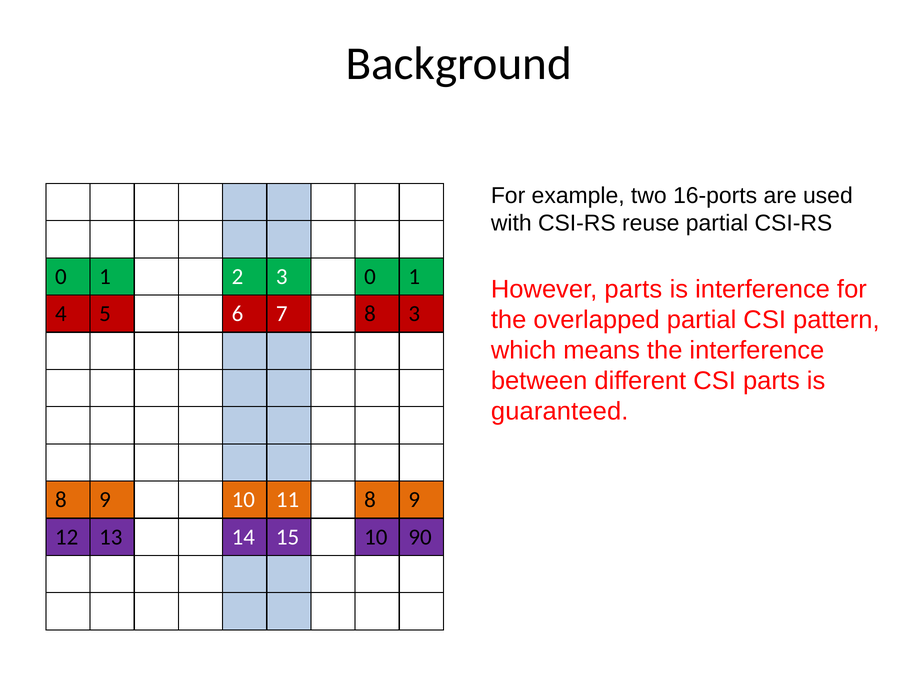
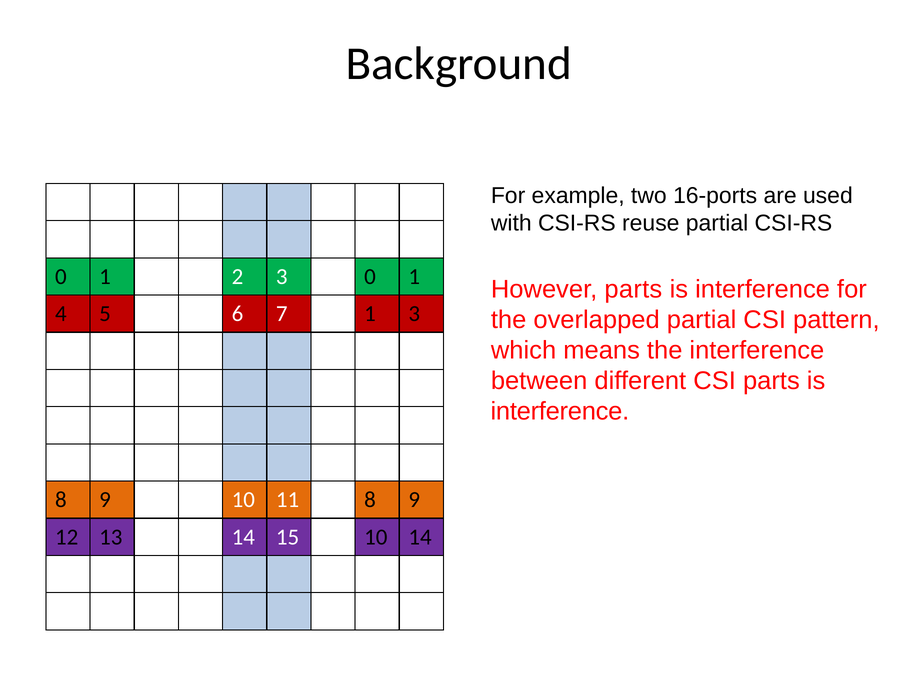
7 8: 8 -> 1 (370, 314)
guaranteed: guaranteed -> interference (560, 412)
10 90: 90 -> 14 (420, 538)
